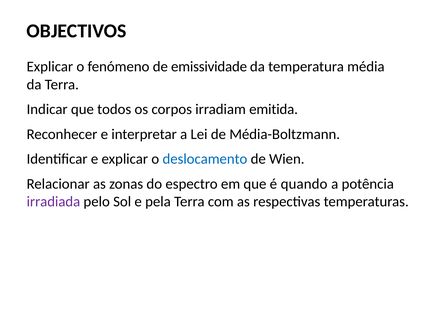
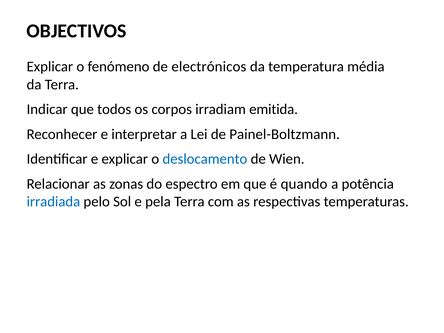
emissividade: emissividade -> electrónicos (209, 67)
Média-Boltzmann: Média-Boltzmann -> Painel-Boltzmann (285, 134)
irradiada colour: purple -> blue (53, 202)
